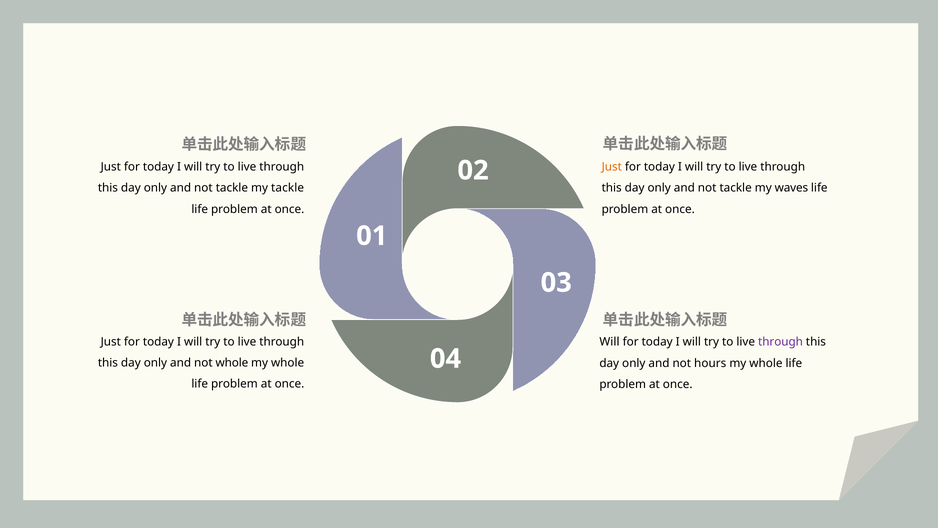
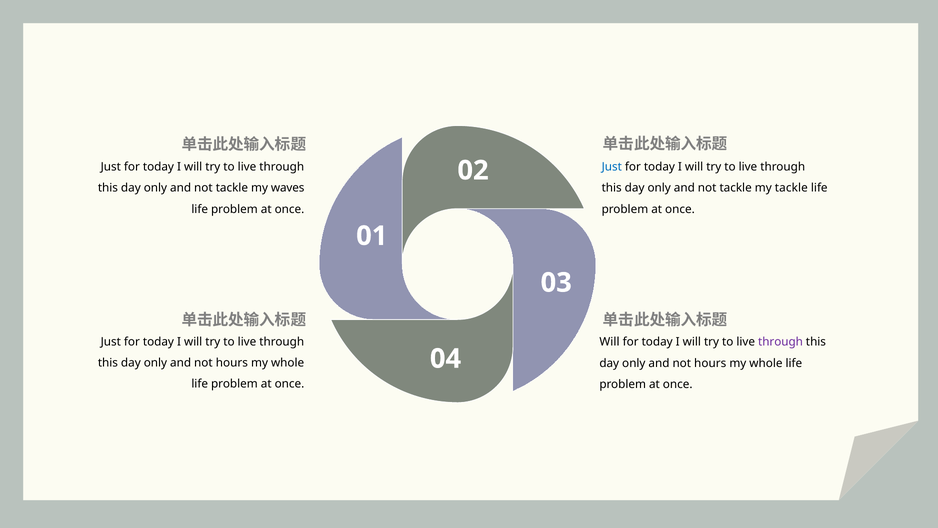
Just colour: orange -> blue (612, 167)
my tackle: tackle -> waves (288, 188)
my waves: waves -> tackle (791, 188)
whole: whole -> hours (232, 363)
